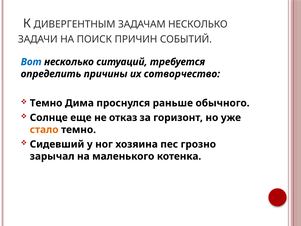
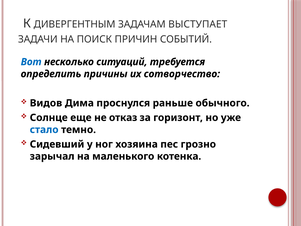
ЗАДАЧАМ НЕСКОЛЬКО: НЕСКОЛЬКО -> ВЫСТУПАЕТ (198, 24)
Темно: Темно -> Видов (46, 103)
стало colour: orange -> blue (44, 130)
